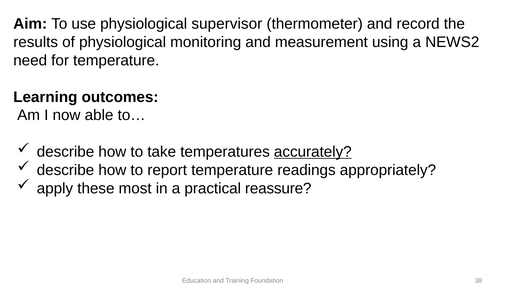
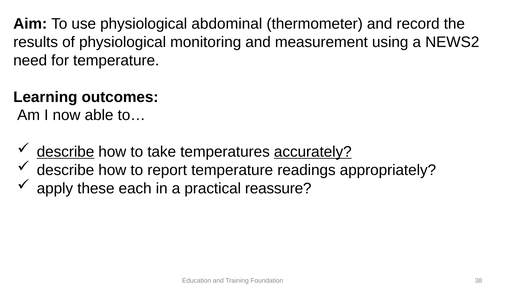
supervisor: supervisor -> abdominal (227, 24)
describe underline: none -> present (66, 152)
most: most -> each (135, 188)
